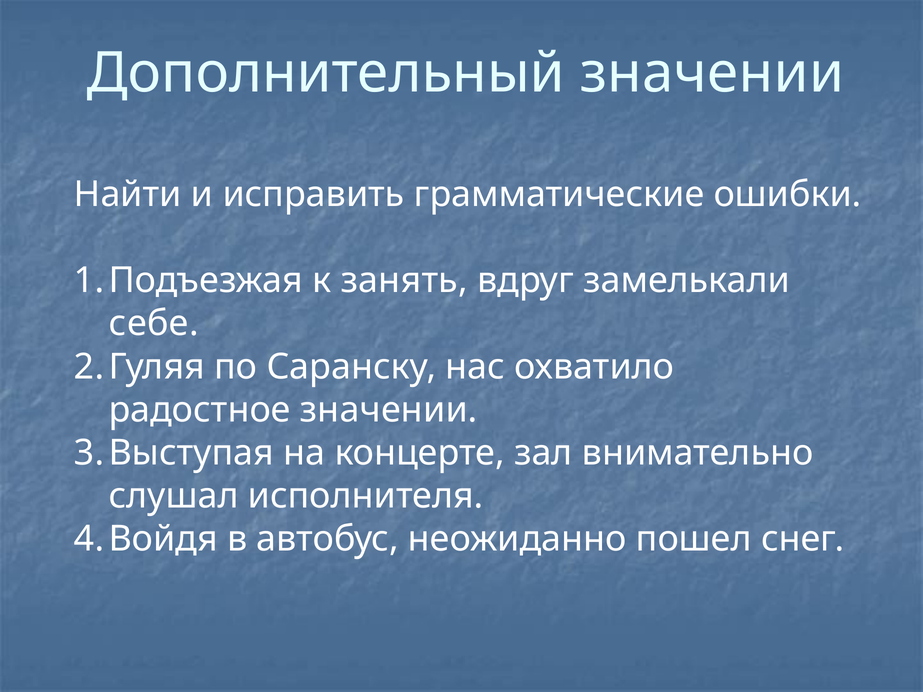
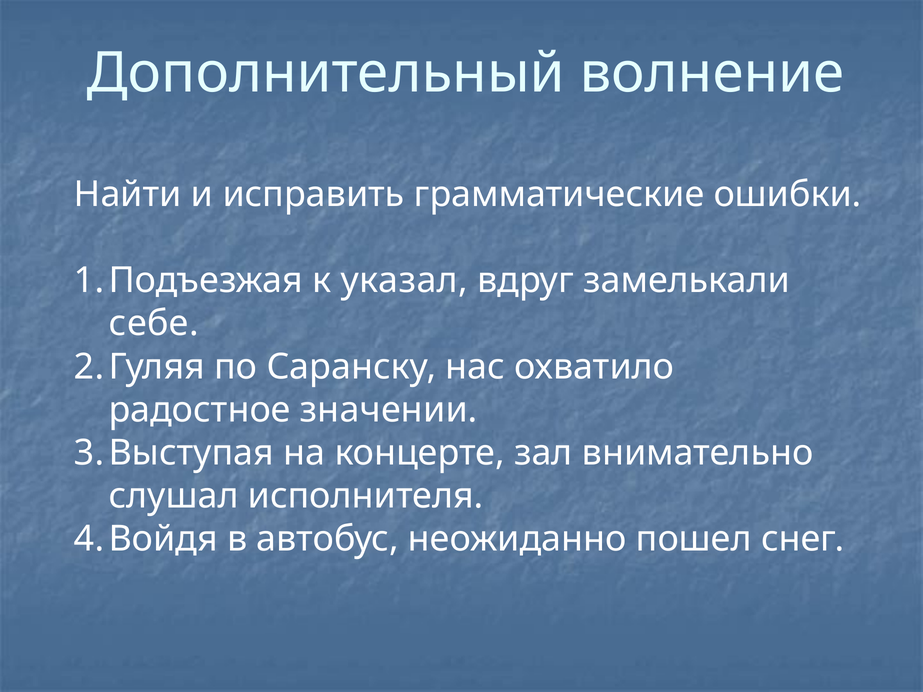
Дополнительный значении: значении -> волнение (712, 73)
занять: занять -> указал (404, 281)
